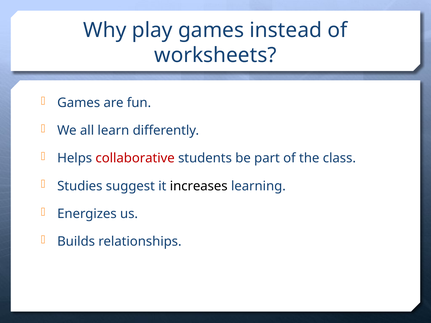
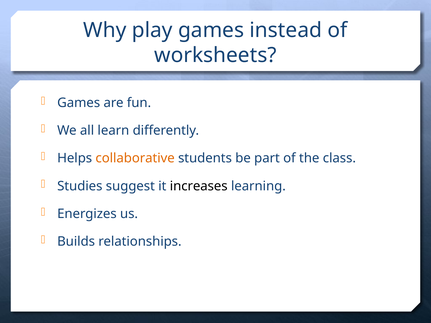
collaborative colour: red -> orange (135, 158)
